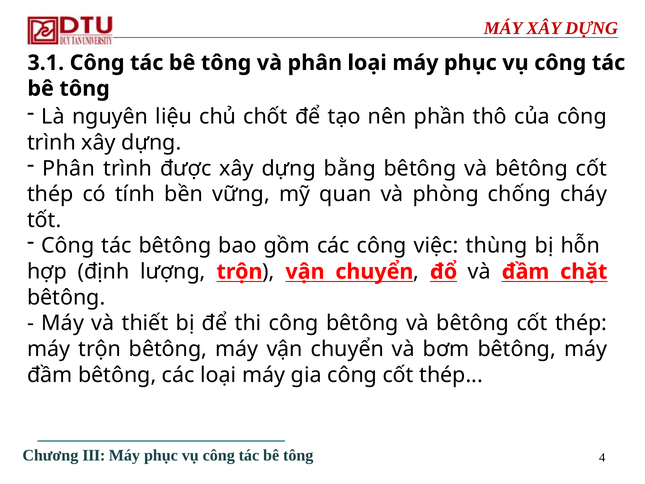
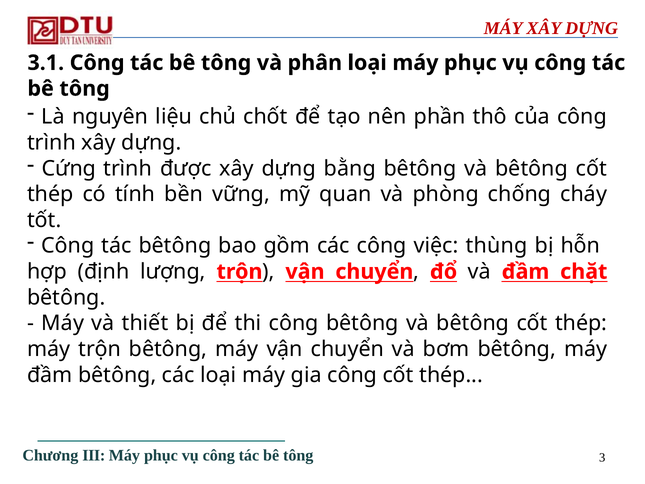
Phân: Phân -> Cứng (69, 168)
4: 4 -> 3 (602, 457)
